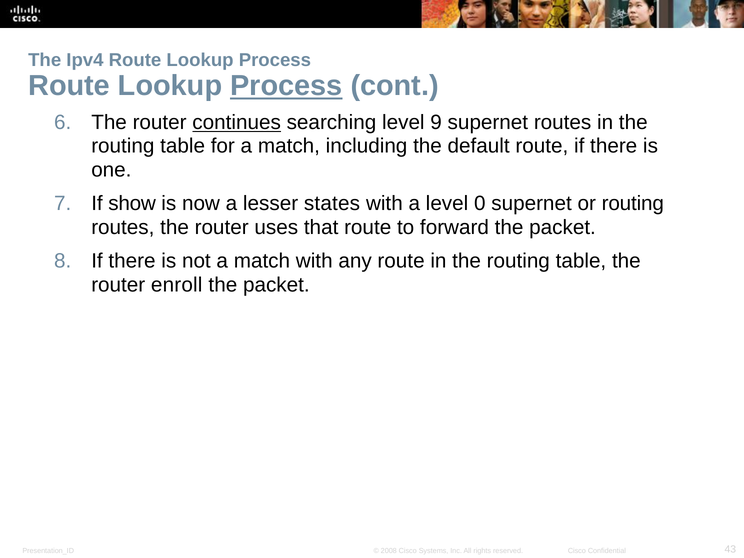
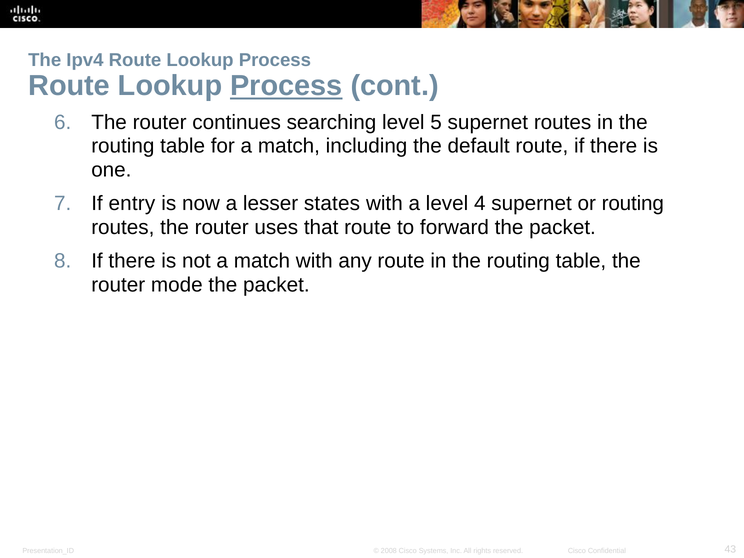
continues underline: present -> none (237, 123)
9: 9 -> 5 (436, 123)
show: show -> entry (132, 204)
0: 0 -> 4 (480, 204)
enroll: enroll -> mode (177, 285)
